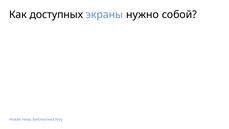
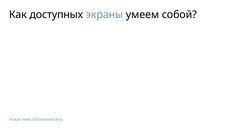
нужно: нужно -> умеем (142, 15)
